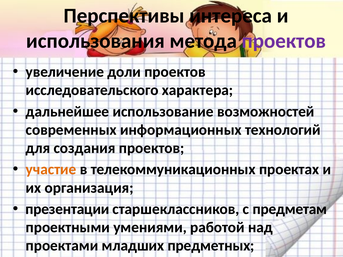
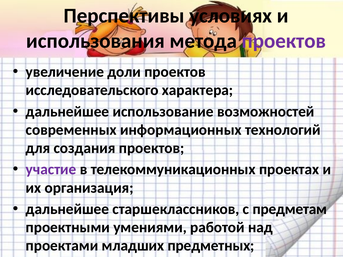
интереса: интереса -> условиях (231, 16)
участие colour: orange -> purple (51, 170)
презентации: презентации -> дальнейшее (67, 209)
